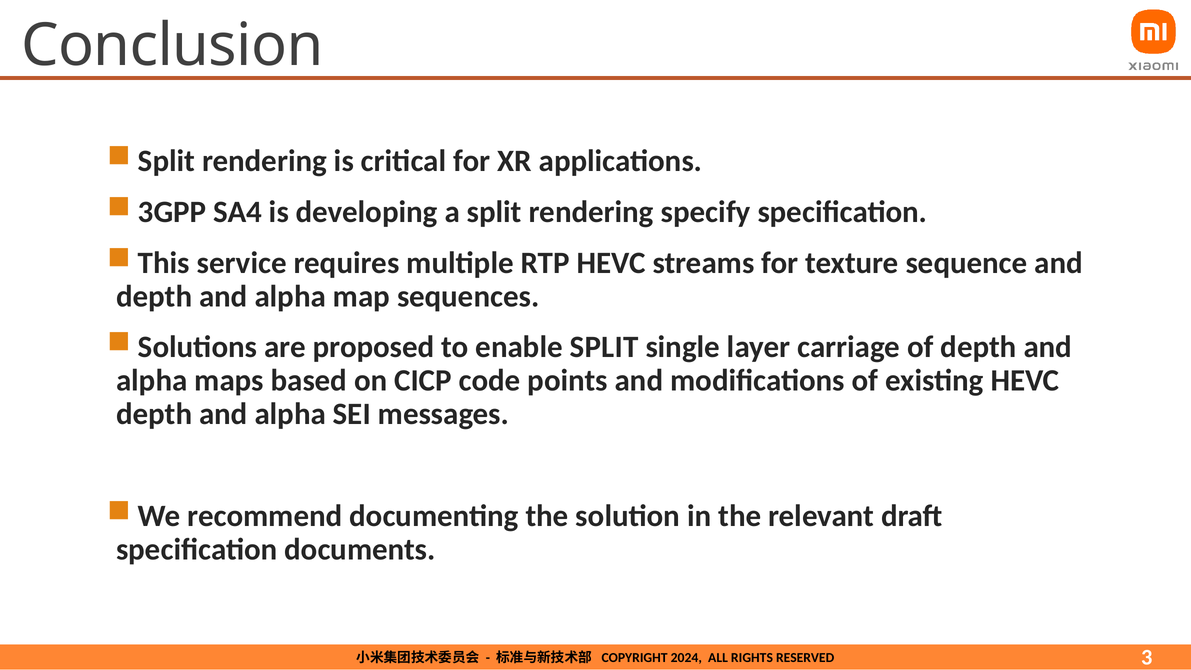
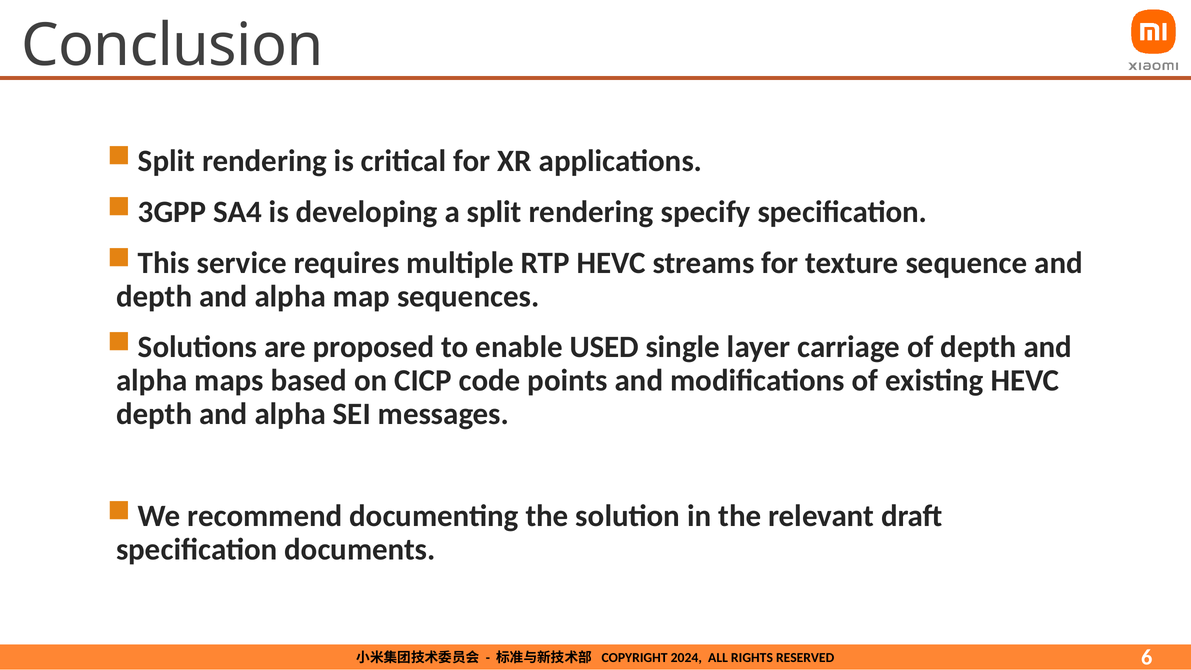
enable SPLIT: SPLIT -> USED (604, 347)
3: 3 -> 6 (1147, 657)
